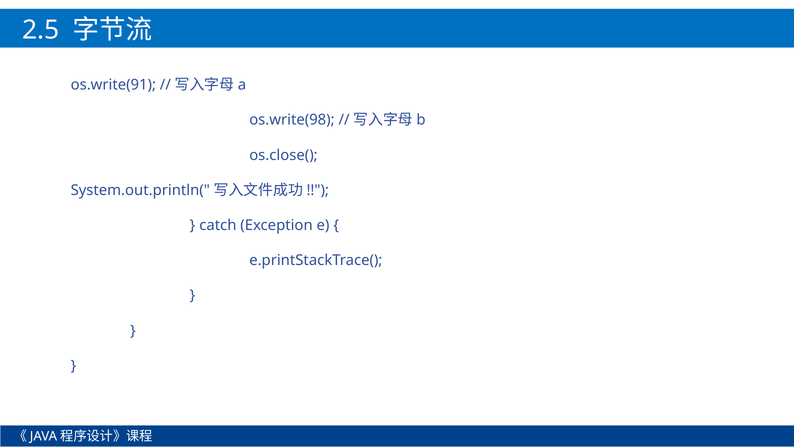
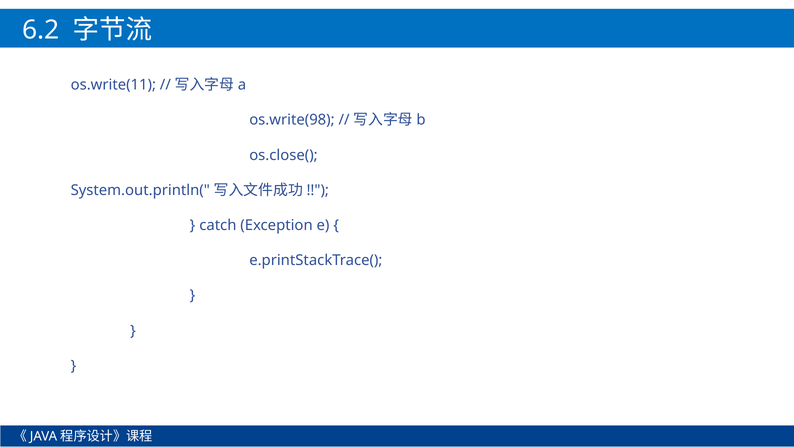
2.5: 2.5 -> 6.2 (41, 30)
os.write(91: os.write(91 -> os.write(11 (113, 85)
